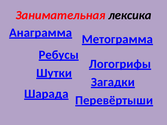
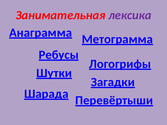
лексика colour: black -> purple (130, 15)
